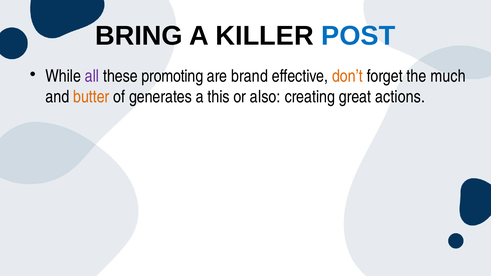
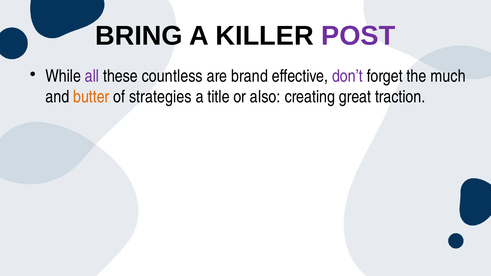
POST colour: blue -> purple (358, 36)
promoting: promoting -> countless (172, 76)
don’t colour: orange -> purple (347, 76)
generates: generates -> strategies (160, 97)
this: this -> title (219, 97)
actions: actions -> traction (400, 97)
